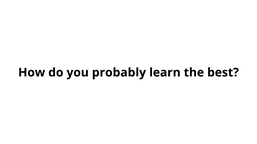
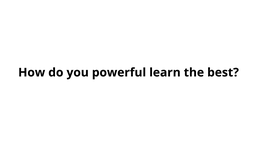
probably: probably -> powerful (119, 73)
